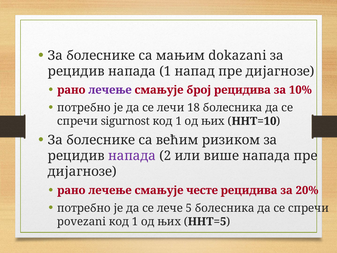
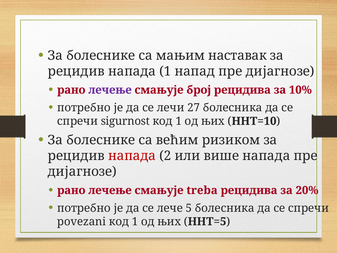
dokazani: dokazani -> наставак (238, 55)
18: 18 -> 27 (194, 108)
напада colour: purple -> red (132, 156)
честе: честе -> treba (202, 190)
